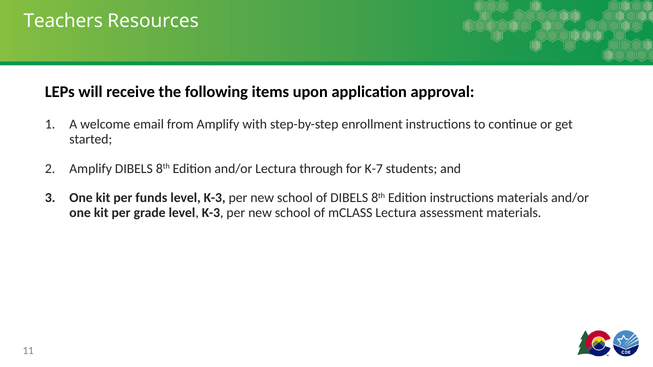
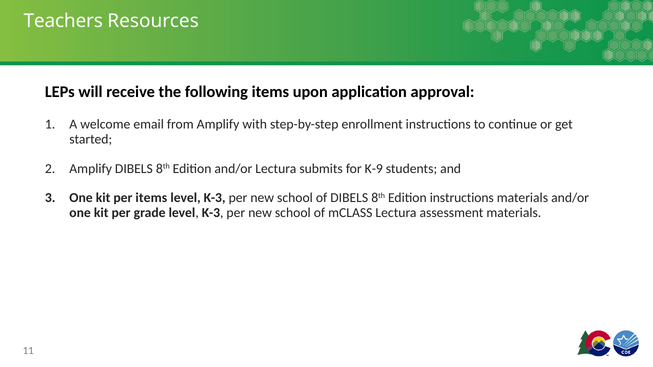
through: through -> submits (321, 169)
K-7: K-7 -> K-9 (374, 169)
per funds: funds -> items (151, 198)
